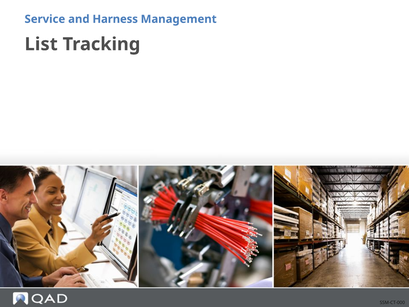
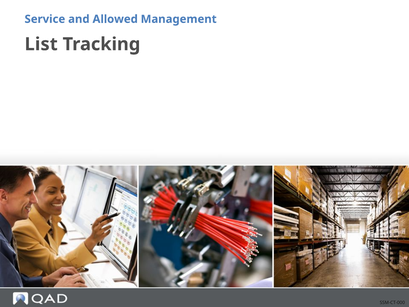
Harness: Harness -> Allowed (115, 19)
